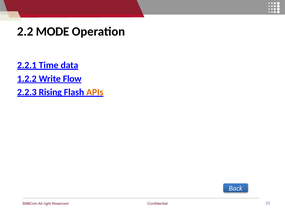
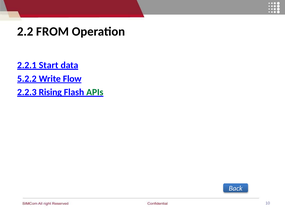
MODE: MODE -> FROM (53, 32)
Time: Time -> Start (49, 65)
1.2.2: 1.2.2 -> 5.2.2 (27, 79)
APIs colour: orange -> green (95, 92)
